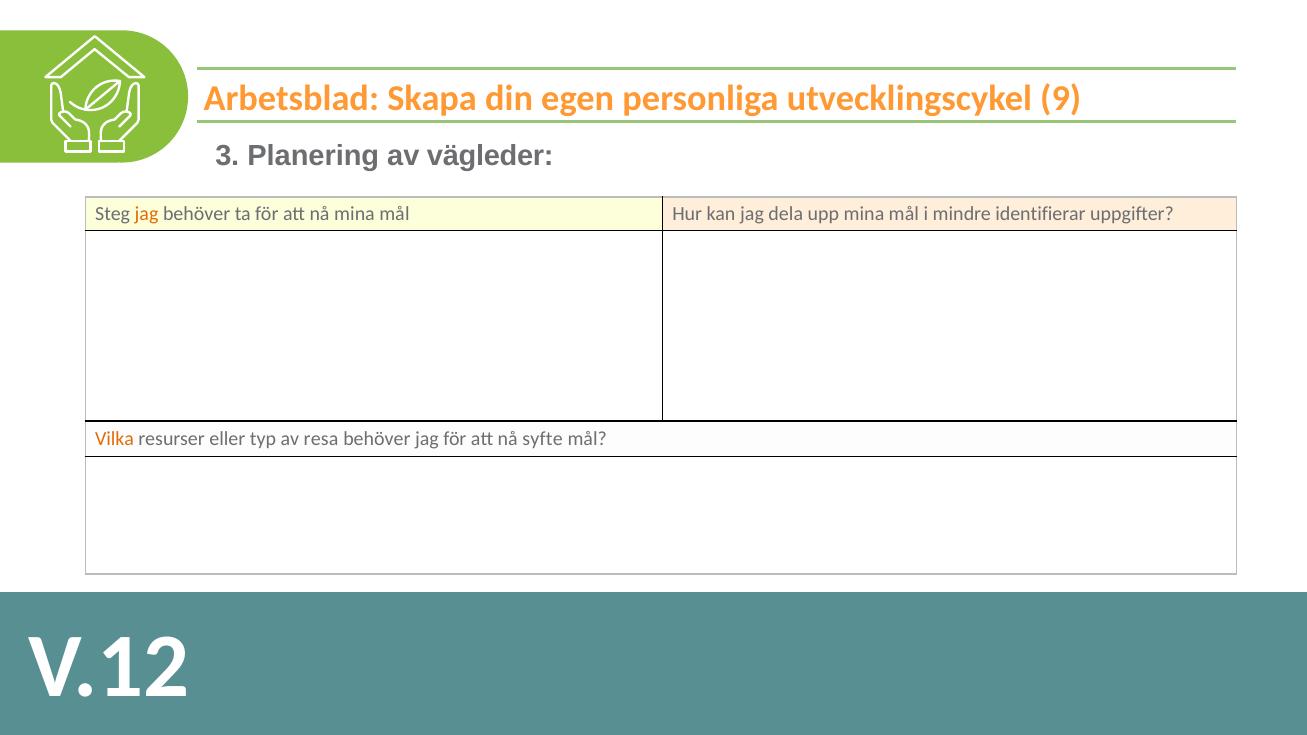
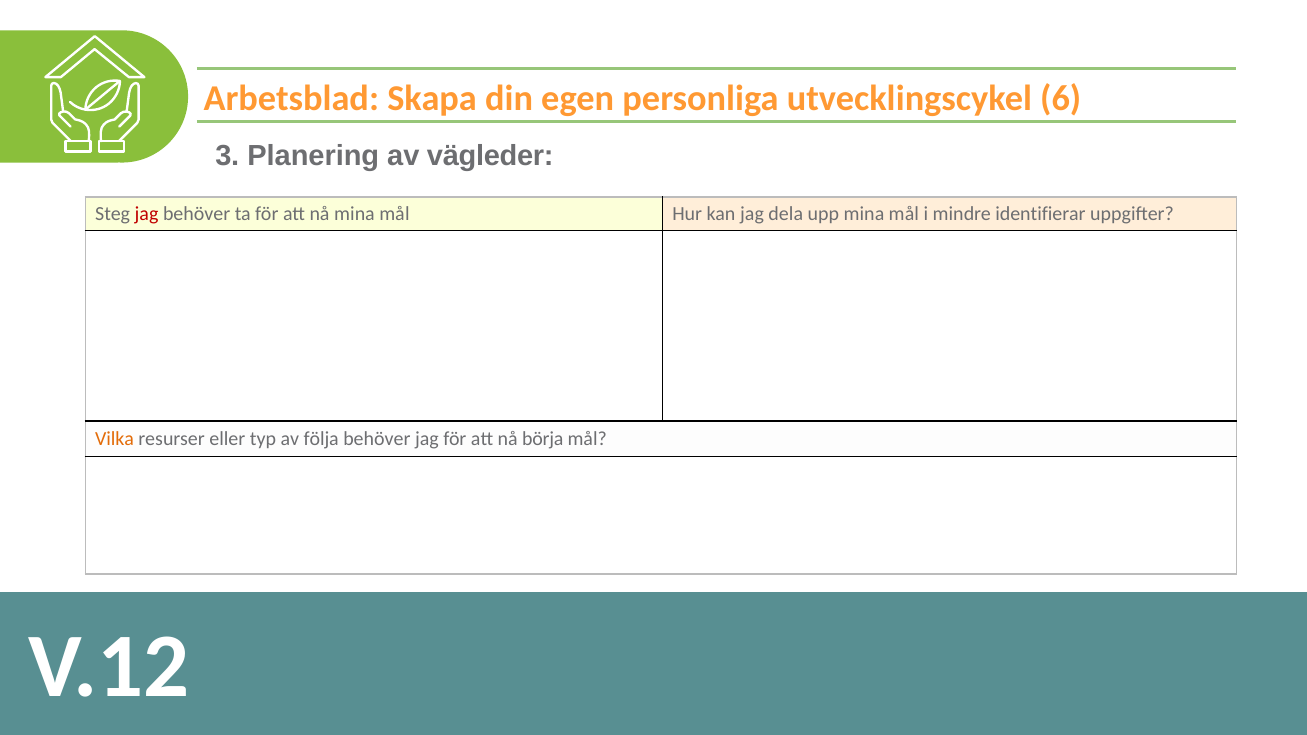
9: 9 -> 6 (1061, 98)
jag colour: orange -> red (146, 214)
resa: resa -> följa (321, 439)
syfte: syfte -> börja (543, 439)
